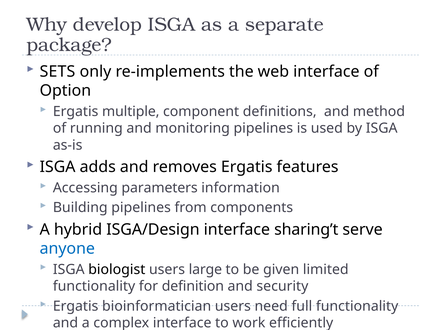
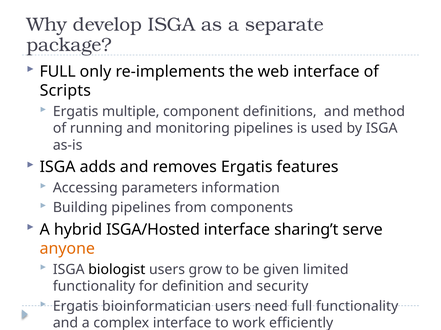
SETS: SETS -> FULL (58, 72)
Option: Option -> Scripts (65, 91)
ISGA/Design: ISGA/Design -> ISGA/Hosted (153, 230)
anyone colour: blue -> orange (67, 249)
large: large -> grow (205, 270)
